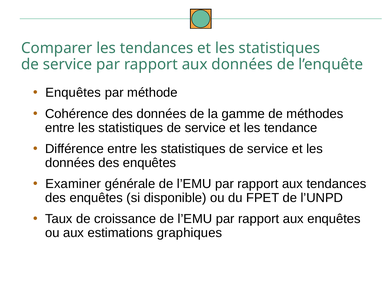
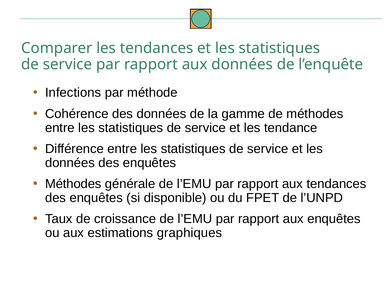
Enquêtes: Enquêtes -> Infections (73, 93)
Examiner: Examiner -> Méthodes (73, 184)
